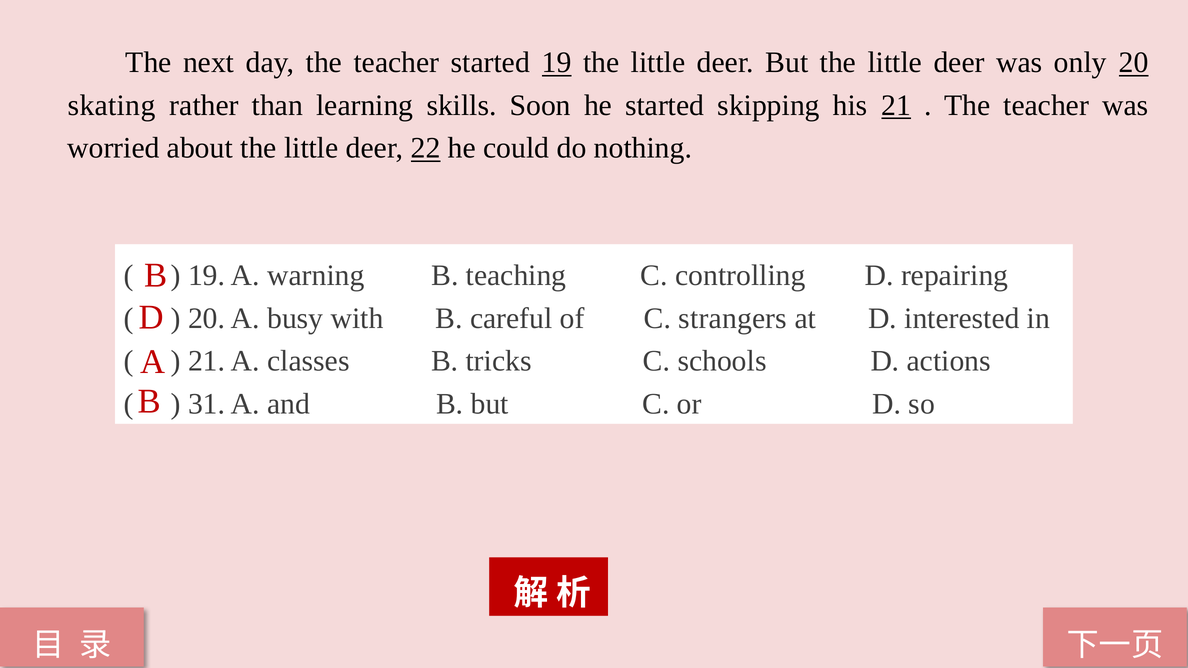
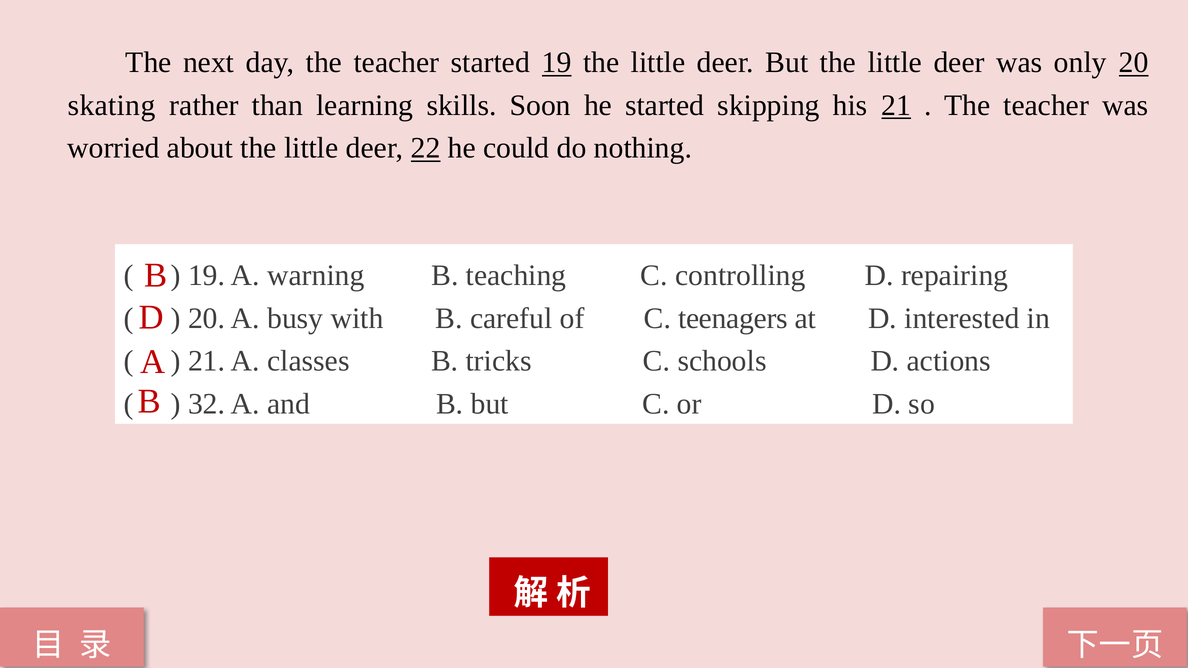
strangers: strangers -> teenagers (733, 318)
31: 31 -> 32 (207, 404)
